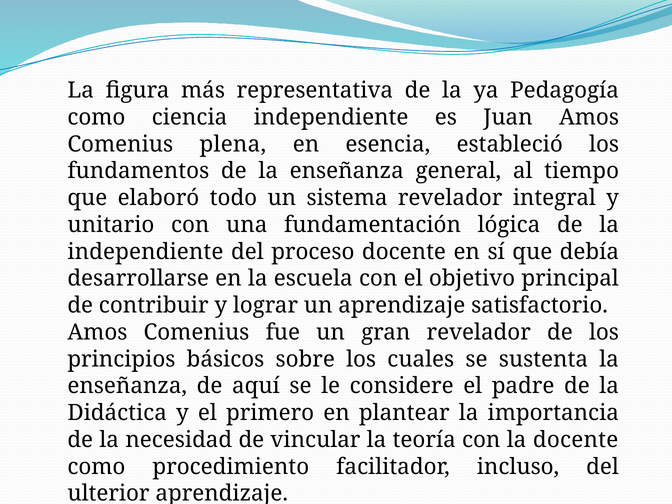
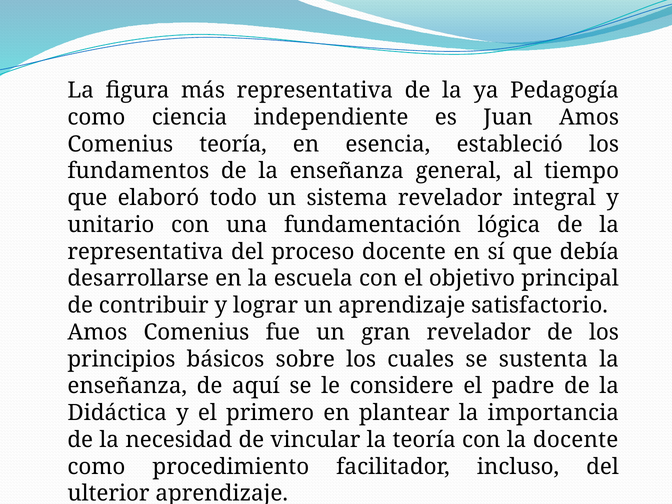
Comenius plena: plena -> teoría (233, 144)
independiente: independiente -> representativa (145, 252)
